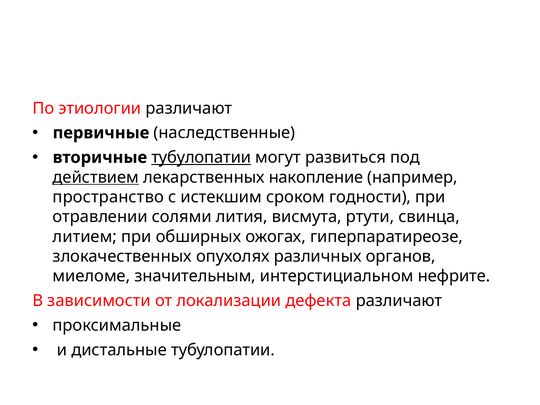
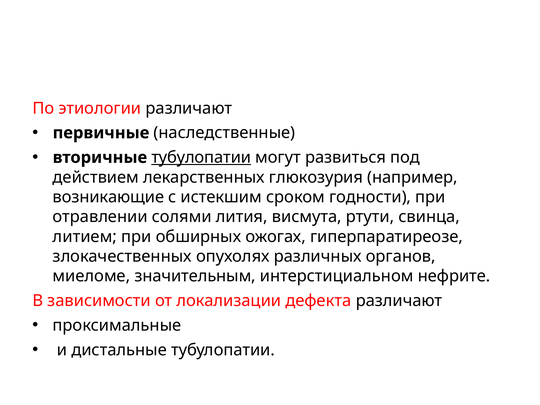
действием underline: present -> none (96, 177)
накопление: накопление -> глюкозурия (316, 177)
пространство: пространство -> возникающие (108, 197)
